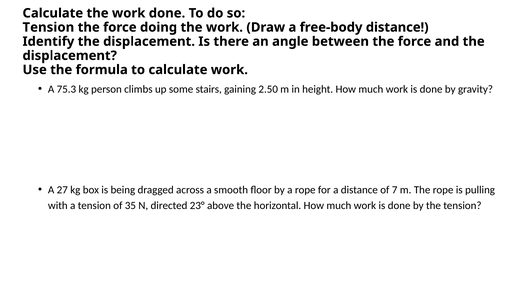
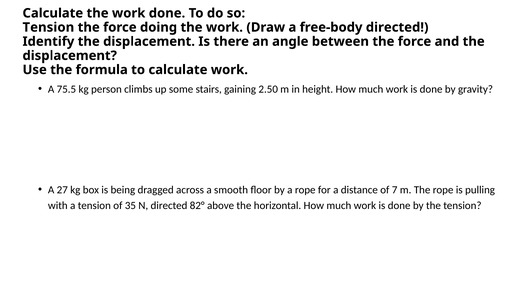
free-body distance: distance -> directed (397, 27)
75.3: 75.3 -> 75.5 (66, 89)
23°: 23° -> 82° (197, 205)
